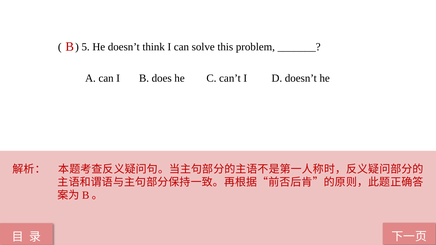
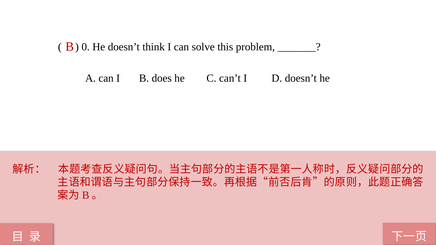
5: 5 -> 0 (86, 47)
